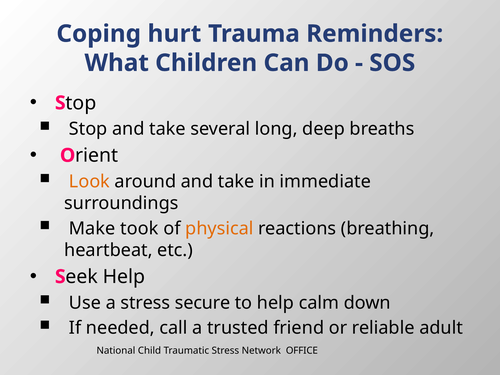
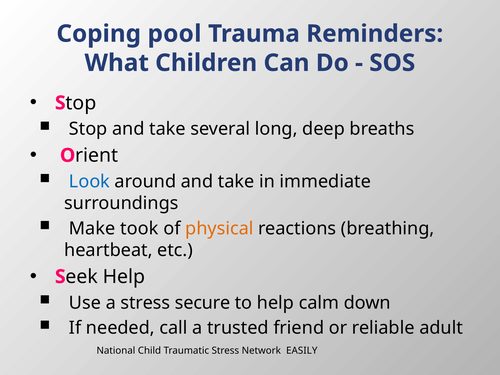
hurt: hurt -> pool (174, 34)
Look colour: orange -> blue (89, 181)
OFFICE: OFFICE -> EASILY (302, 351)
